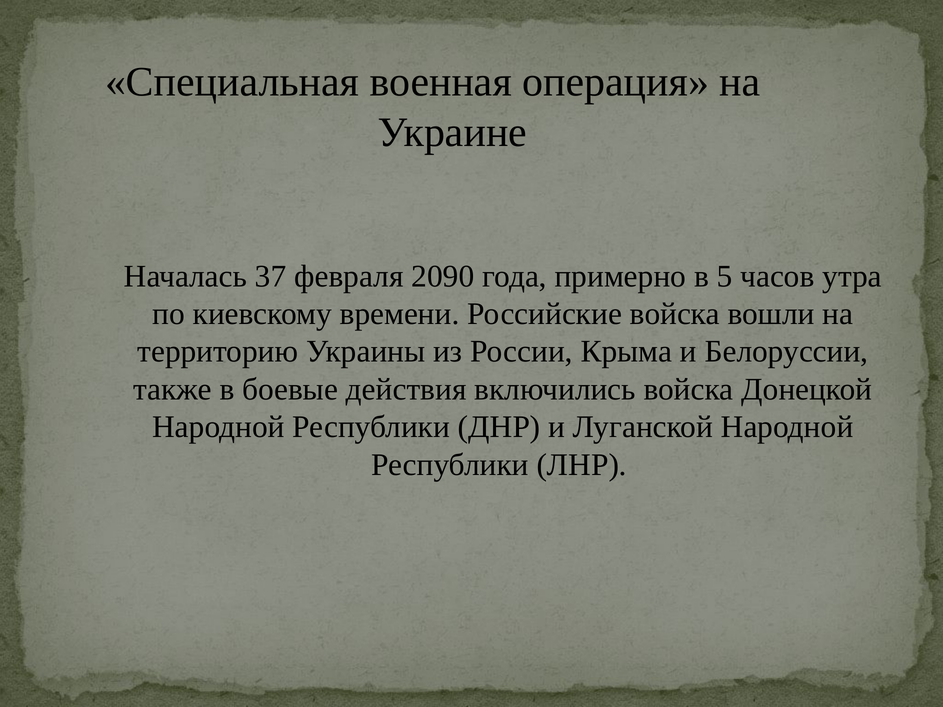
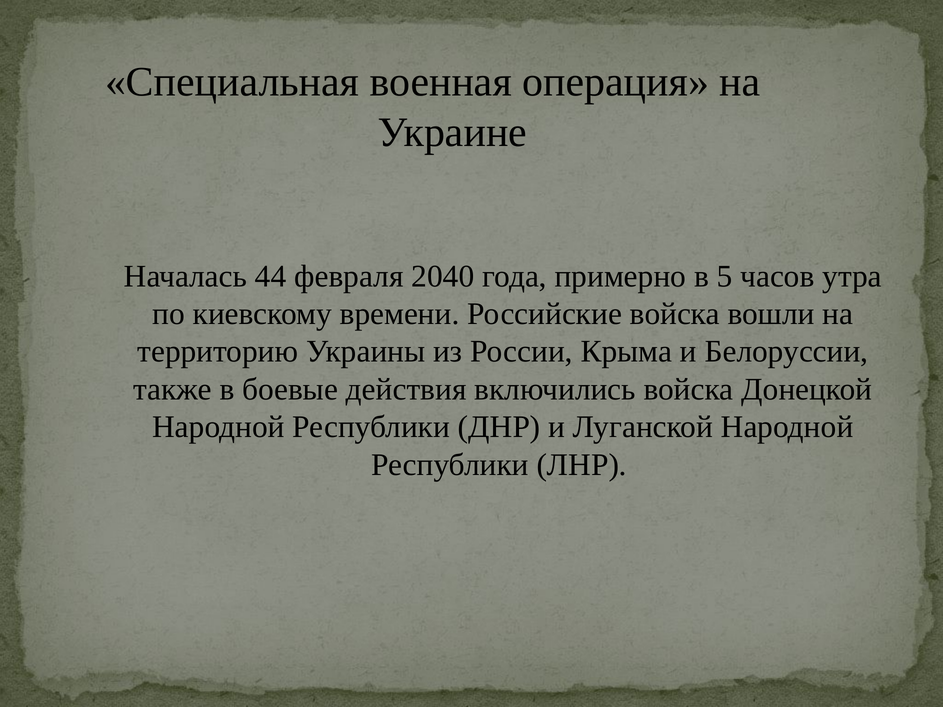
37: 37 -> 44 (271, 276)
2090: 2090 -> 2040 (443, 276)
